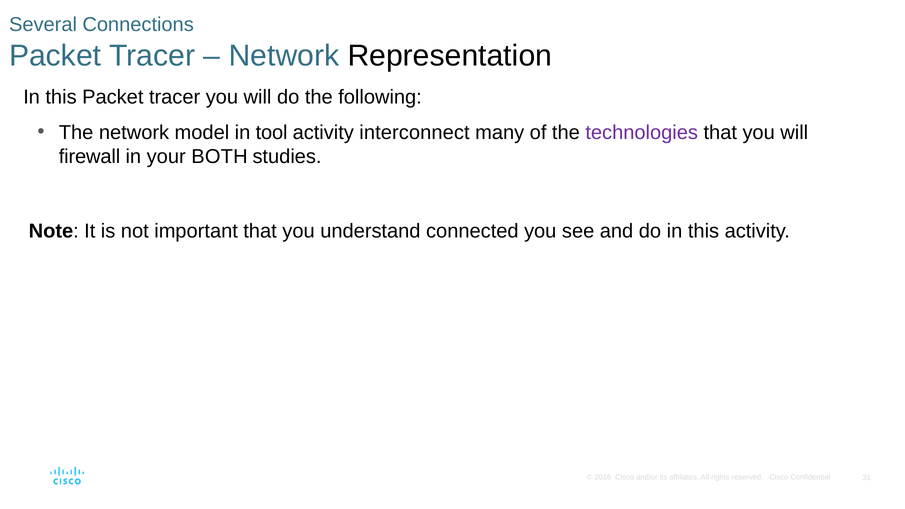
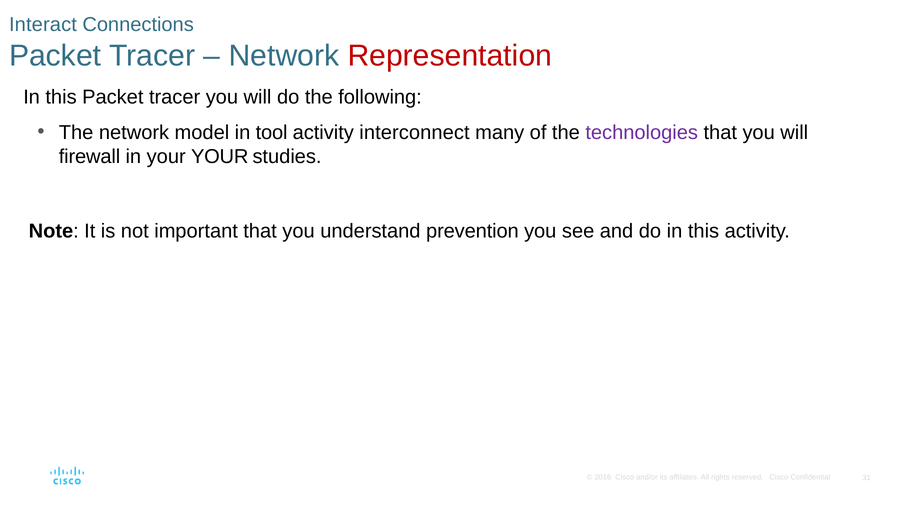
Several: Several -> Interact (43, 25)
Representation colour: black -> red (450, 56)
your BOTH: BOTH -> YOUR (220, 157)
connected: connected -> prevention (472, 231)
